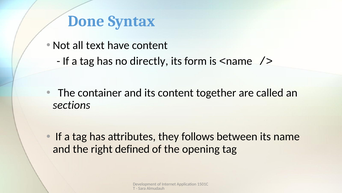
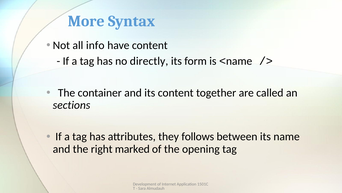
Done: Done -> More (86, 21)
text: text -> info (95, 45)
defined: defined -> marked (132, 149)
